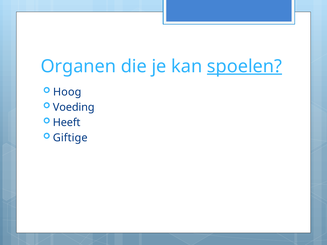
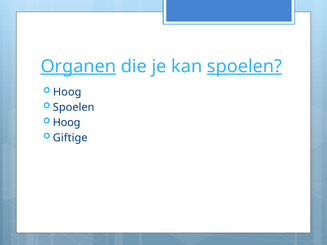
Organen underline: none -> present (78, 66)
Voeding: Voeding -> Spoelen (74, 107)
Heeft: Heeft -> Hoog (67, 123)
